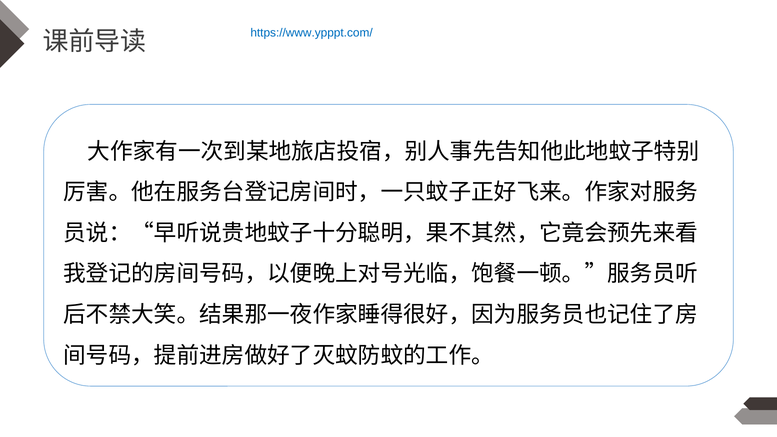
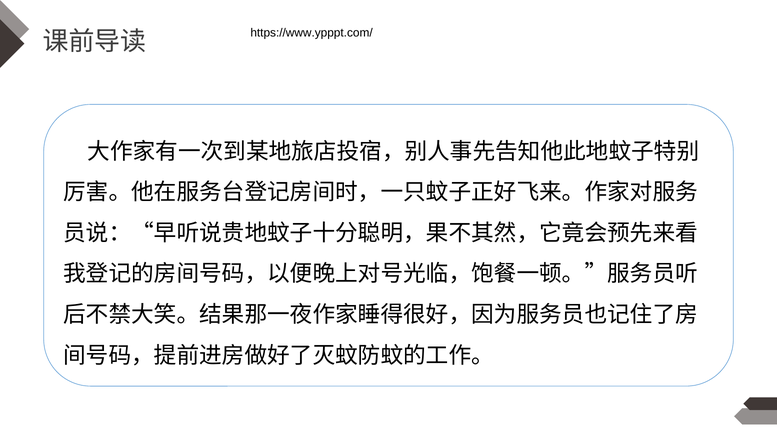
https://www.ypppt.com/ colour: blue -> black (312, 33)
